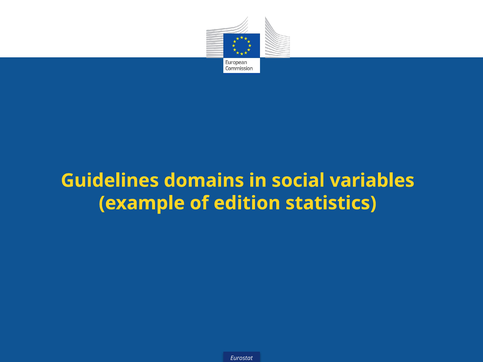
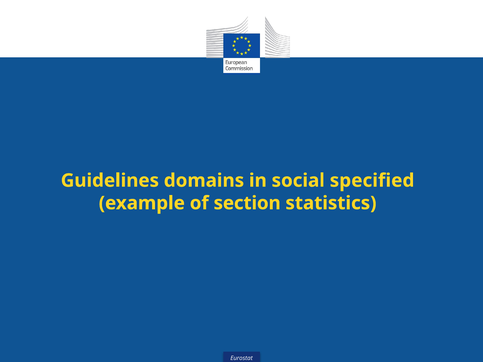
variables: variables -> specified (372, 181)
edition: edition -> section (247, 203)
